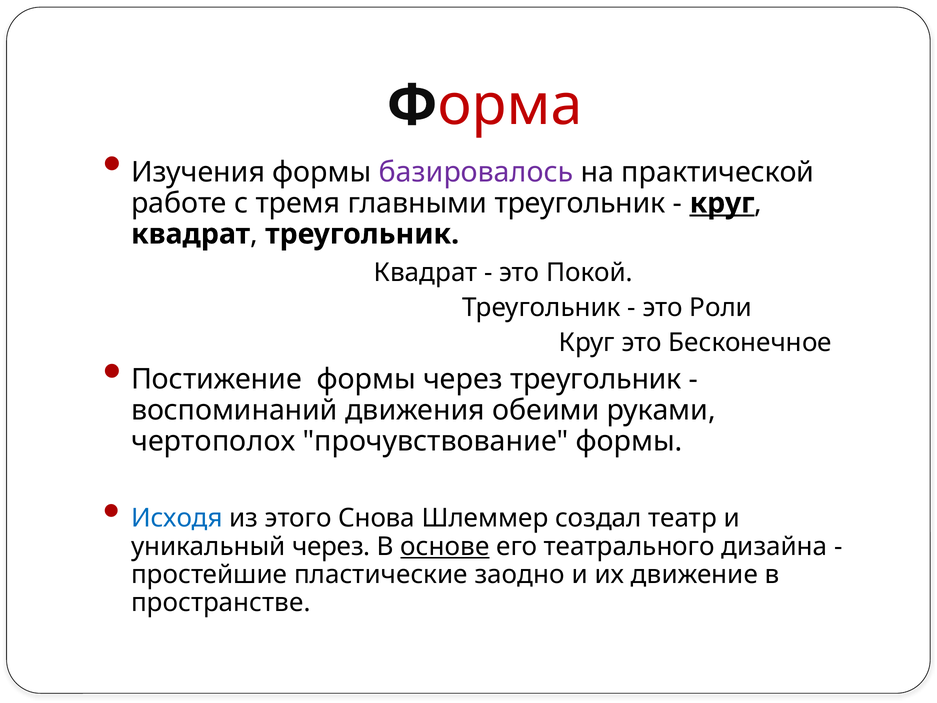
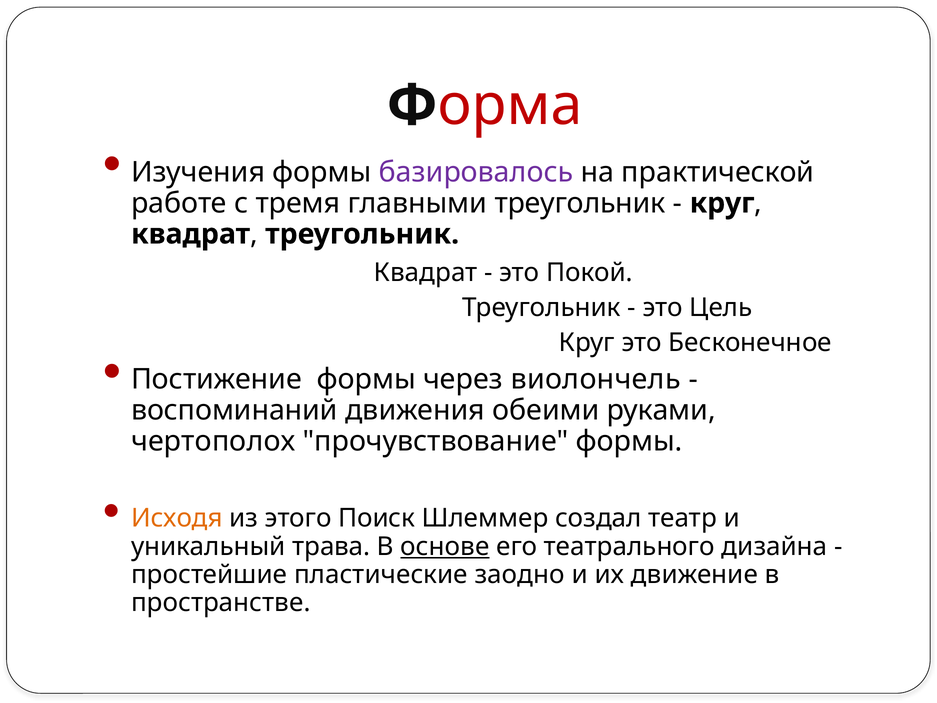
круг underline: present -> none (722, 203)
Роли: Роли -> Цель (721, 308)
через треугольник: треугольник -> виолончель (596, 379)
Исходя colour: blue -> orange (177, 518)
Снова: Снова -> Поиск (377, 518)
уникальный через: через -> трава (331, 546)
